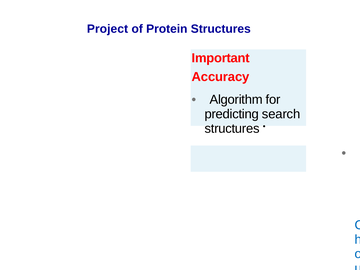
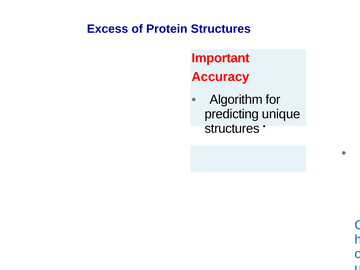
Project: Project -> Excess (108, 29)
search: search -> unique (281, 114)
